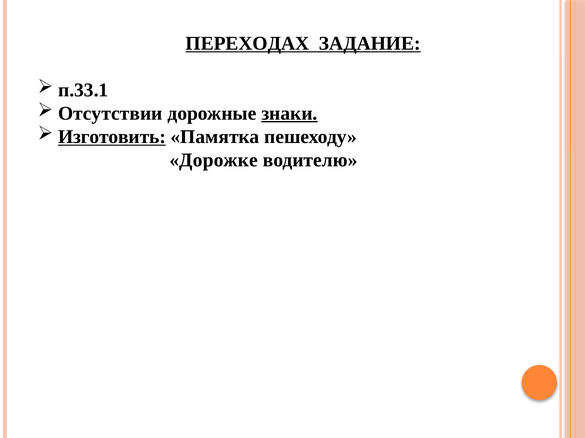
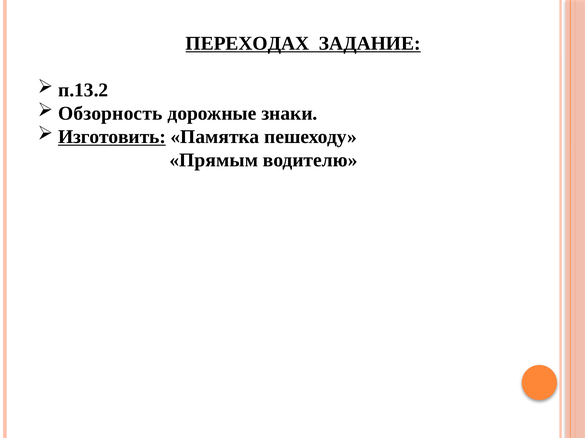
п.33.1: п.33.1 -> п.13.2 (83, 90)
Отсутствии: Отсутствии -> Обзорность (110, 114)
знаки underline: present -> none (289, 114)
Дорожке: Дорожке -> Прямым (214, 160)
